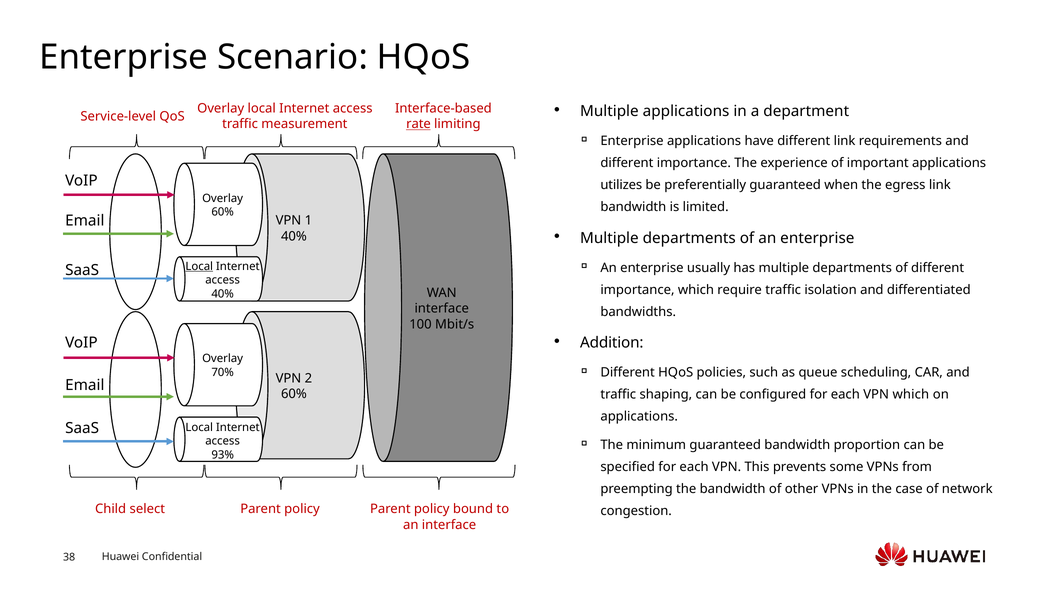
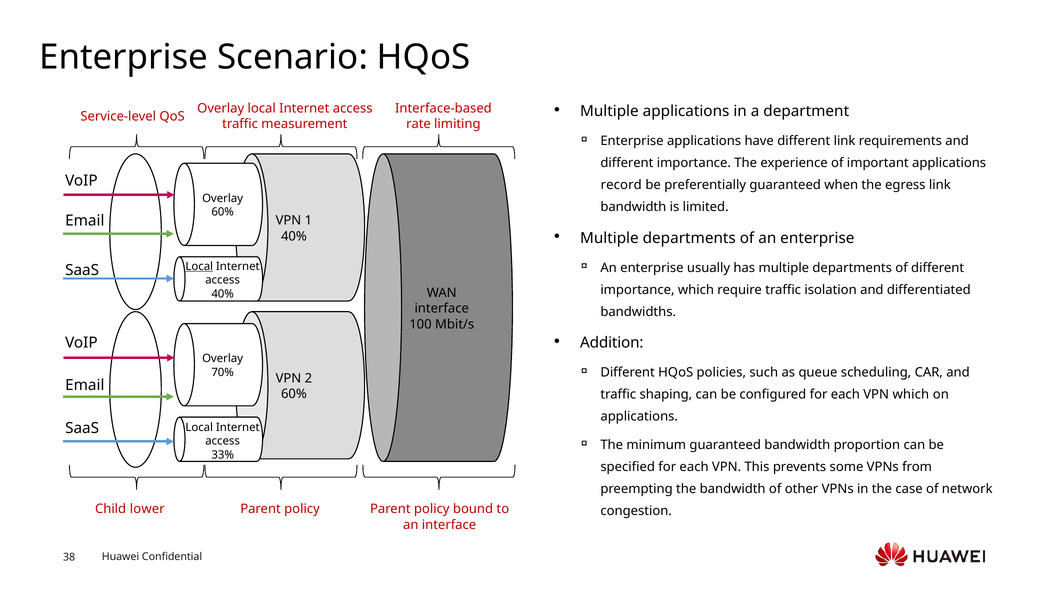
rate underline: present -> none (419, 124)
utilizes: utilizes -> record (621, 185)
93%: 93% -> 33% (223, 455)
select: select -> lower (147, 509)
